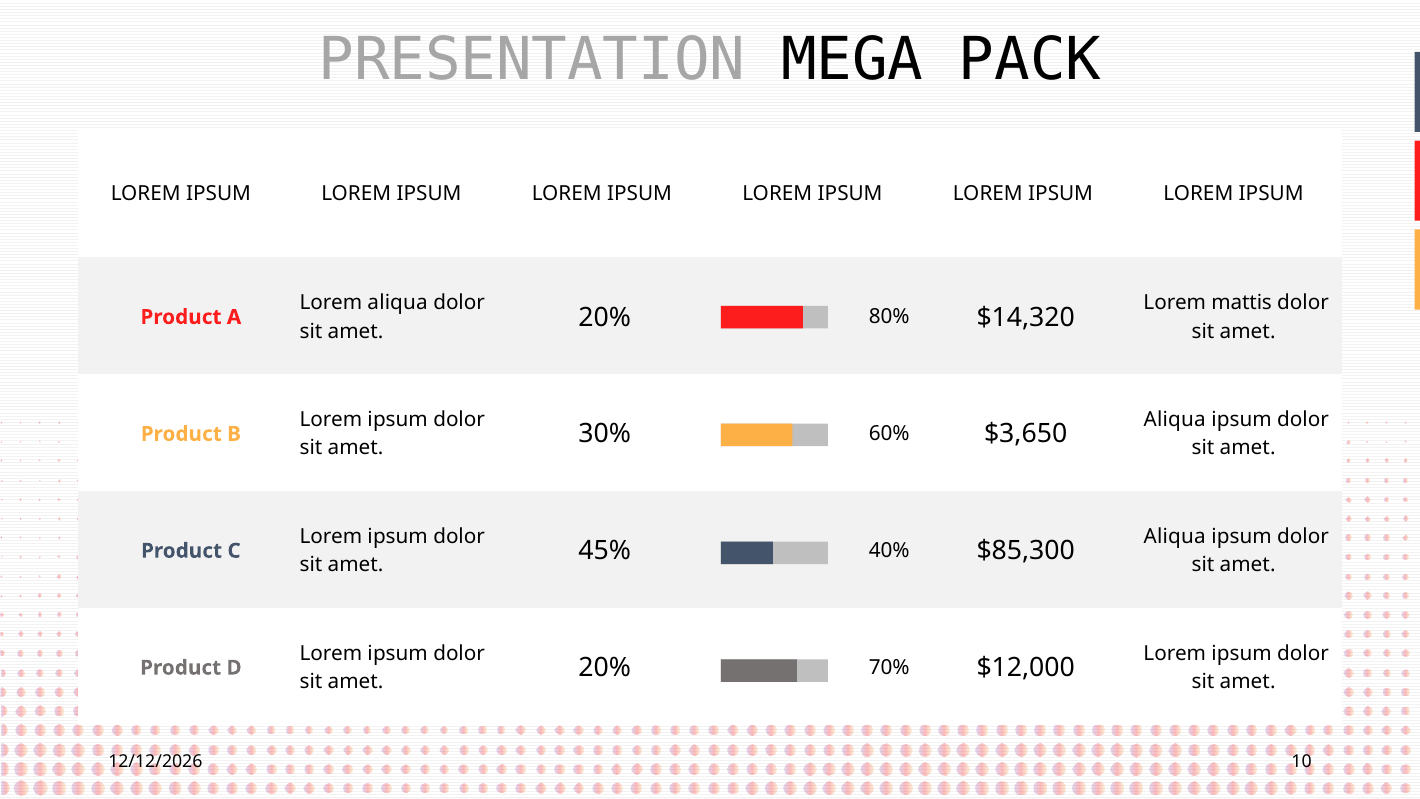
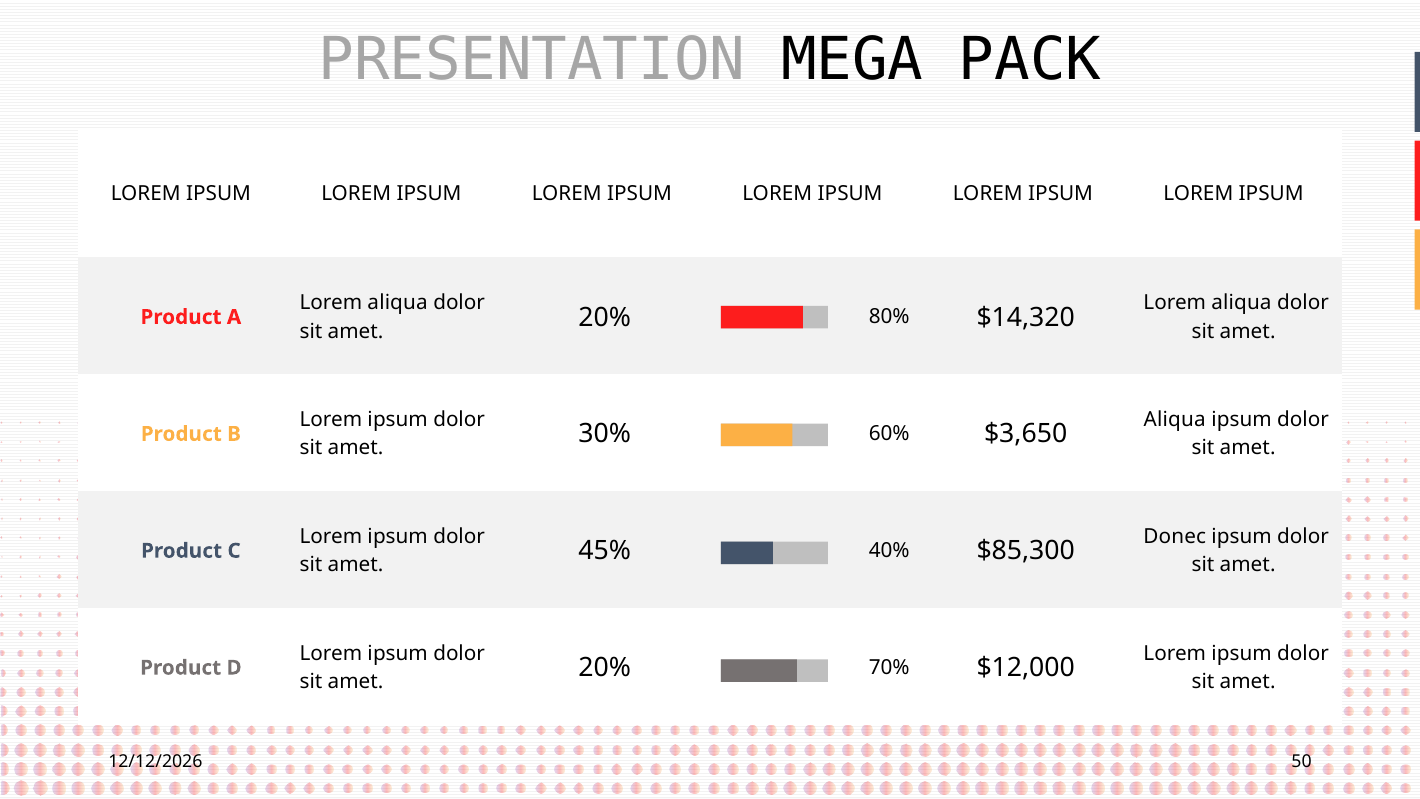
mattis: mattis -> aliqua (1241, 303)
Aliqua: Aliqua -> Donec (1175, 537)
10: 10 -> 50 (1302, 761)
